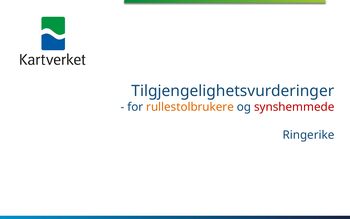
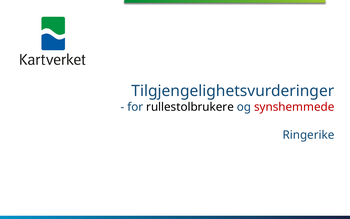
rullestolbrukere colour: orange -> black (190, 107)
